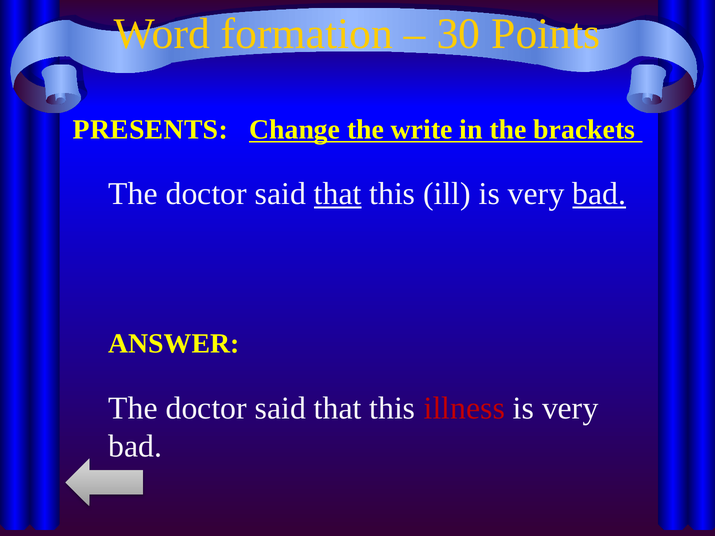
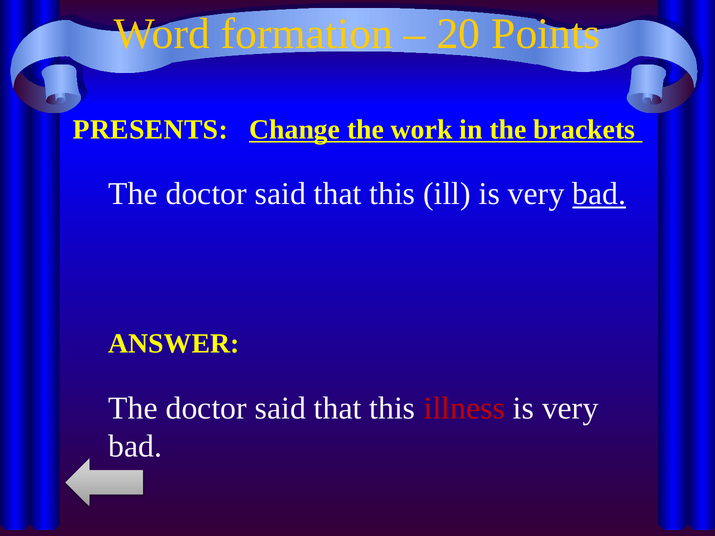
30: 30 -> 20 (458, 34)
write: write -> work (422, 129)
that underline: present -> none (338, 194)
